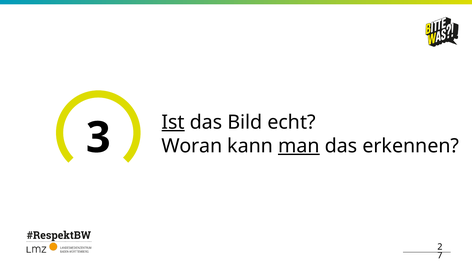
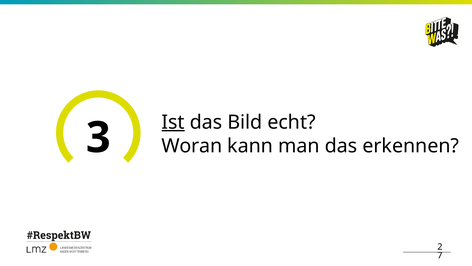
man underline: present -> none (299, 146)
